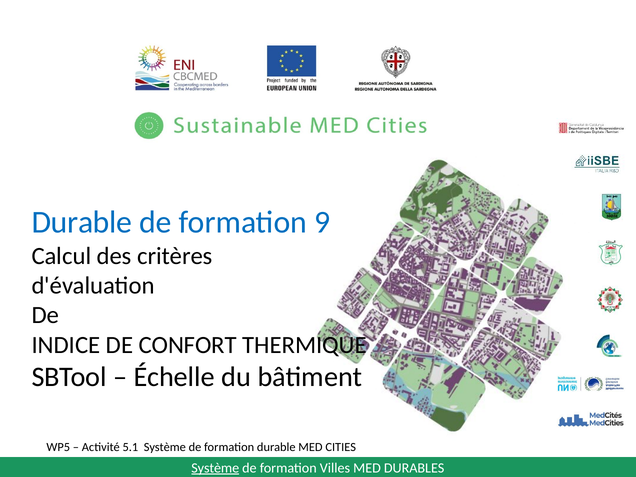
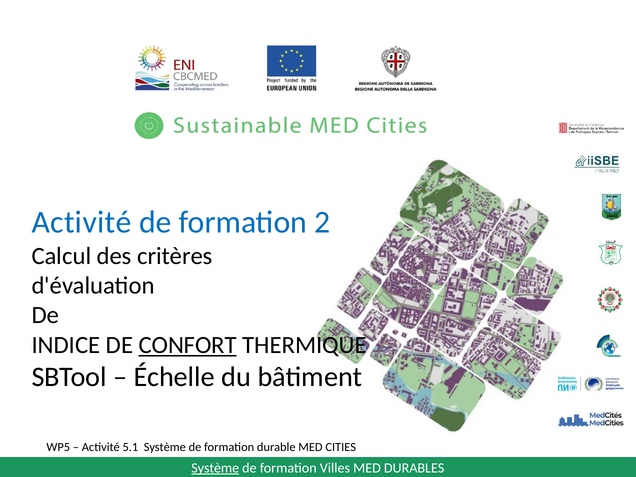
Durable: Durable -> Activité (82, 222)
9: 9 -> 2 (322, 222)
CONFORT underline: none -> present (188, 345)
